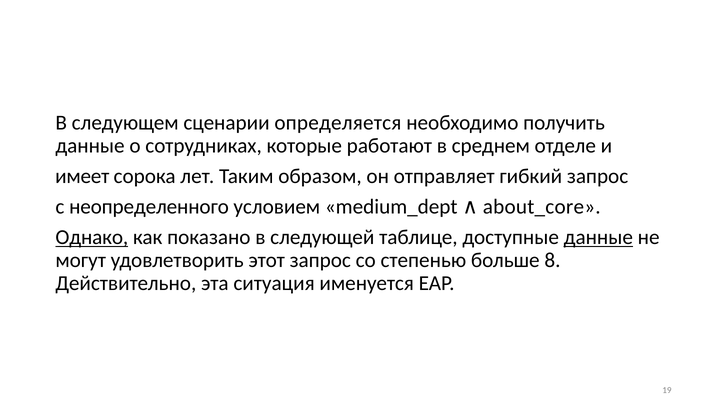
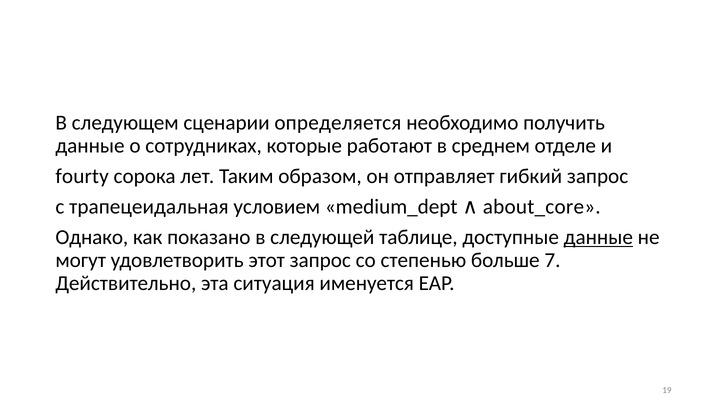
имеет: имеет -> fourty (82, 176)
неопределенного: неопределенного -> трапецеидальная (149, 207)
Однако underline: present -> none (92, 237)
8: 8 -> 7 (552, 260)
